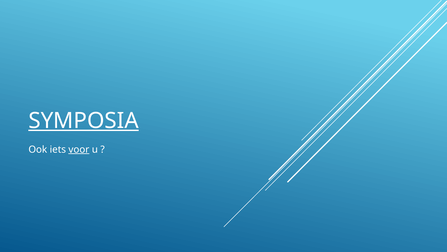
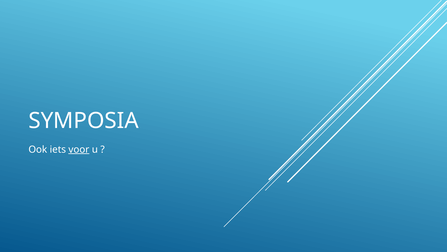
SYMPOSIA underline: present -> none (84, 121)
